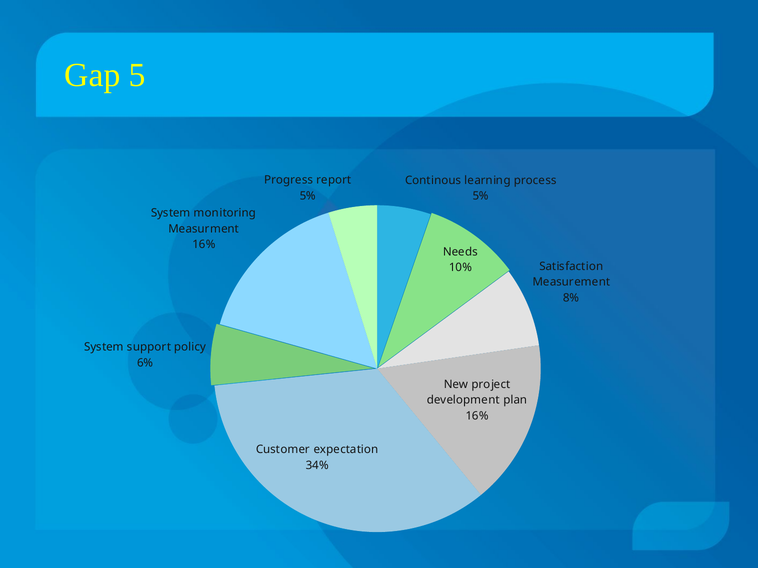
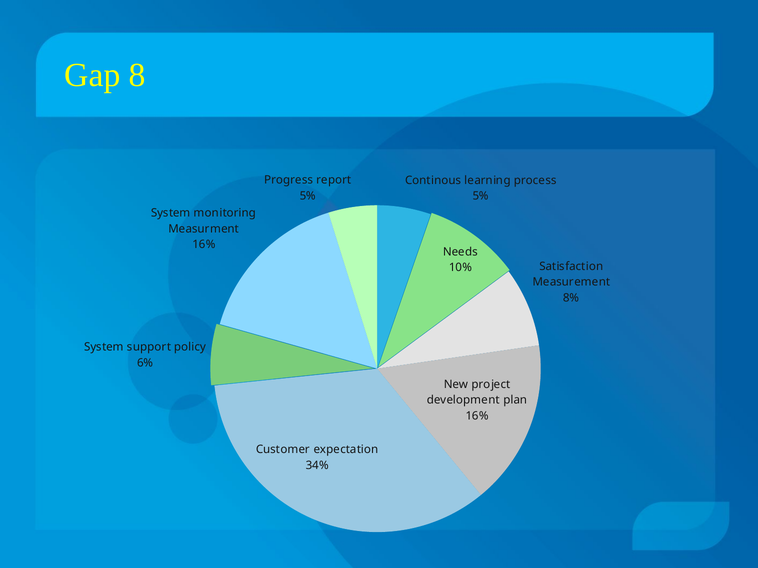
5: 5 -> 8 (137, 75)
